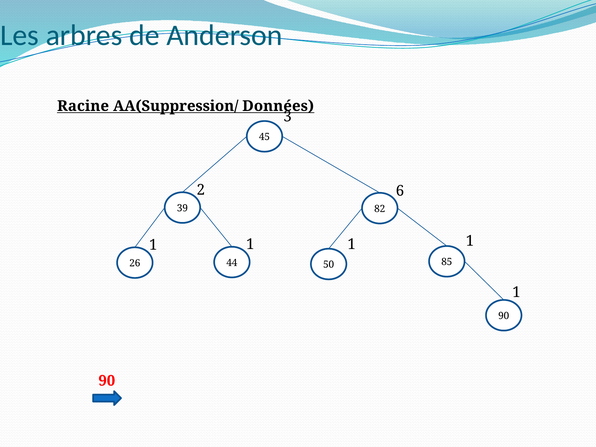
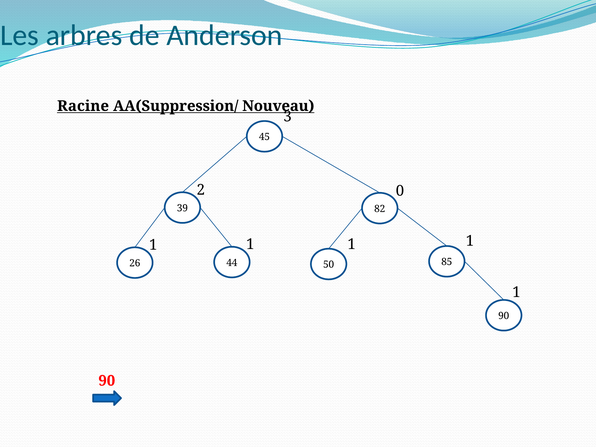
Données: Données -> Nouveau (278, 106)
6: 6 -> 0 (400, 191)
